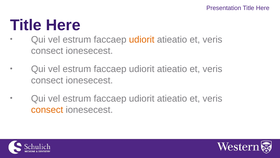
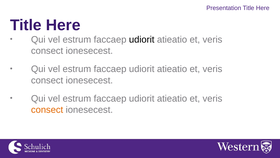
udiorit colour: orange -> black (142, 39)
